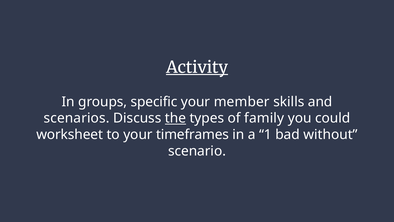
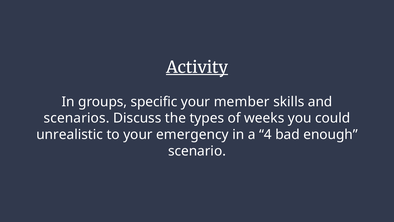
the underline: present -> none (175, 118)
family: family -> weeks (264, 118)
worksheet: worksheet -> unrealistic (70, 134)
timeframes: timeframes -> emergency (192, 134)
1: 1 -> 4 (265, 134)
without: without -> enough (331, 134)
